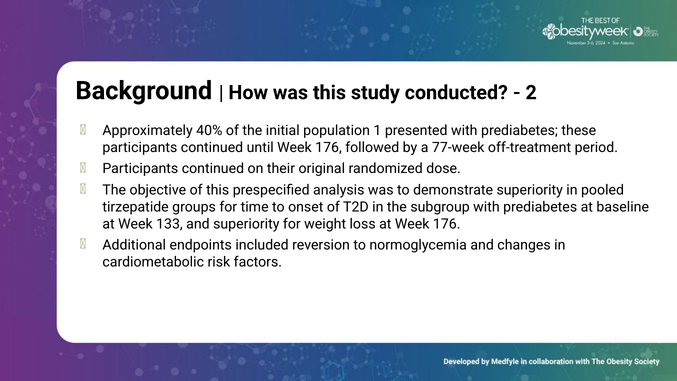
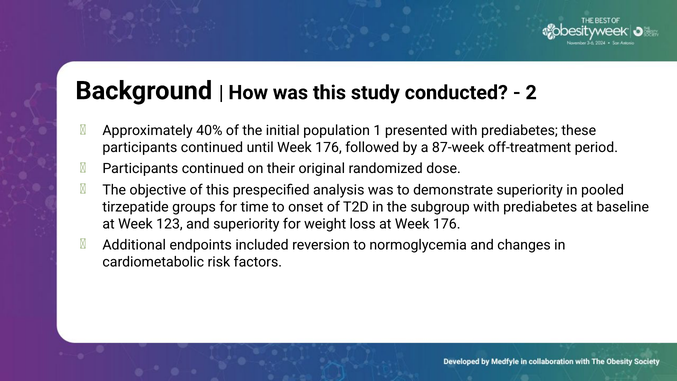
77-week: 77-week -> 87-week (458, 148)
133: 133 -> 123 (169, 224)
